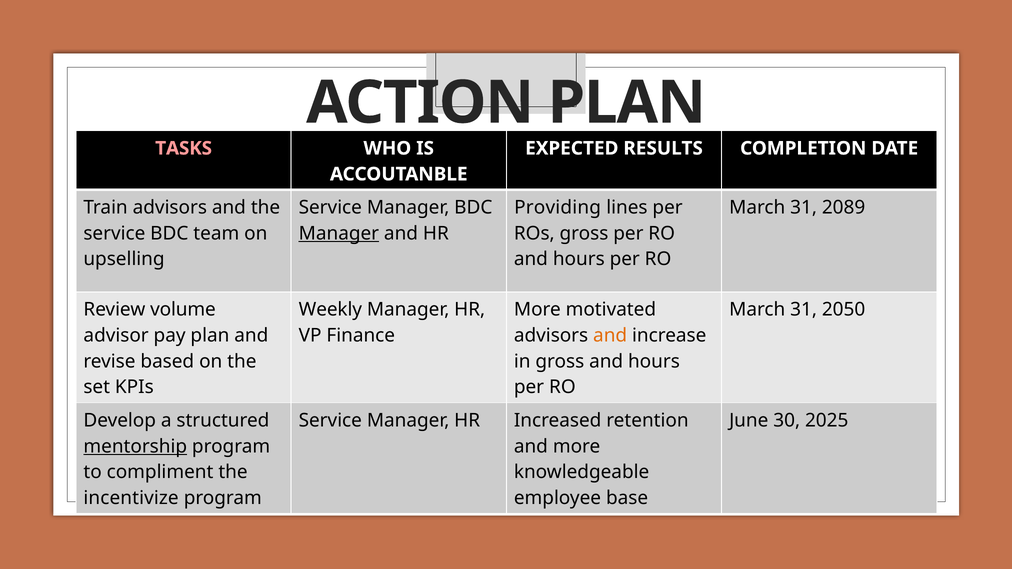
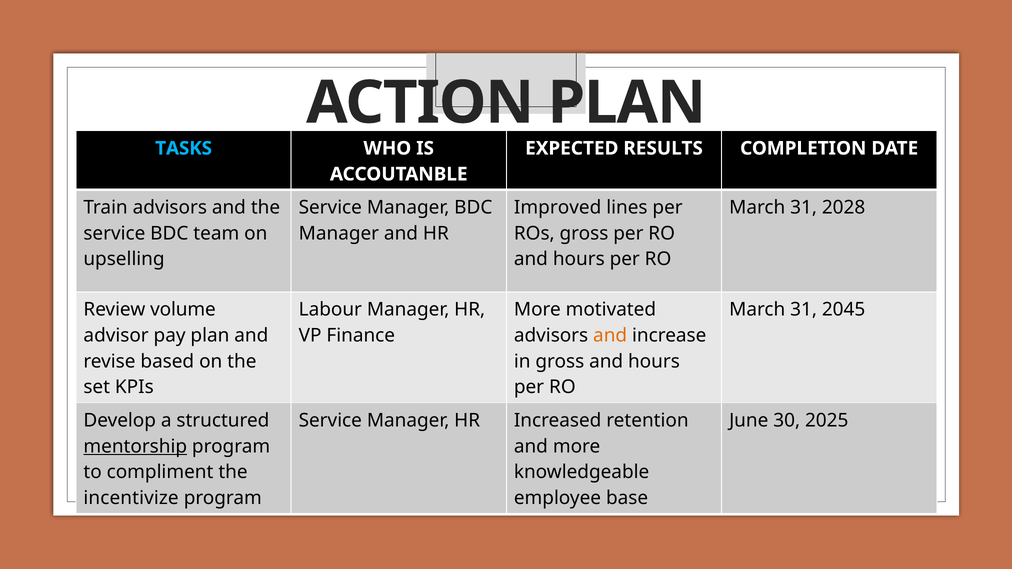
TASKS colour: pink -> light blue (184, 148)
Providing: Providing -> Improved (558, 208)
2089: 2089 -> 2028 (844, 208)
Manager underline: present -> none (339, 233)
Weekly: Weekly -> Labour (330, 310)
2050: 2050 -> 2045 (844, 310)
